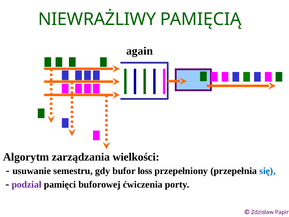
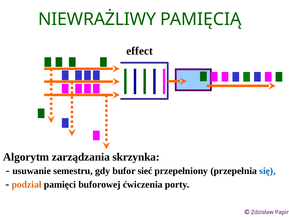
again: again -> effect (140, 51)
wielkości: wielkości -> skrzynka (136, 157)
loss: loss -> sieć (145, 171)
podział colour: purple -> orange (27, 184)
